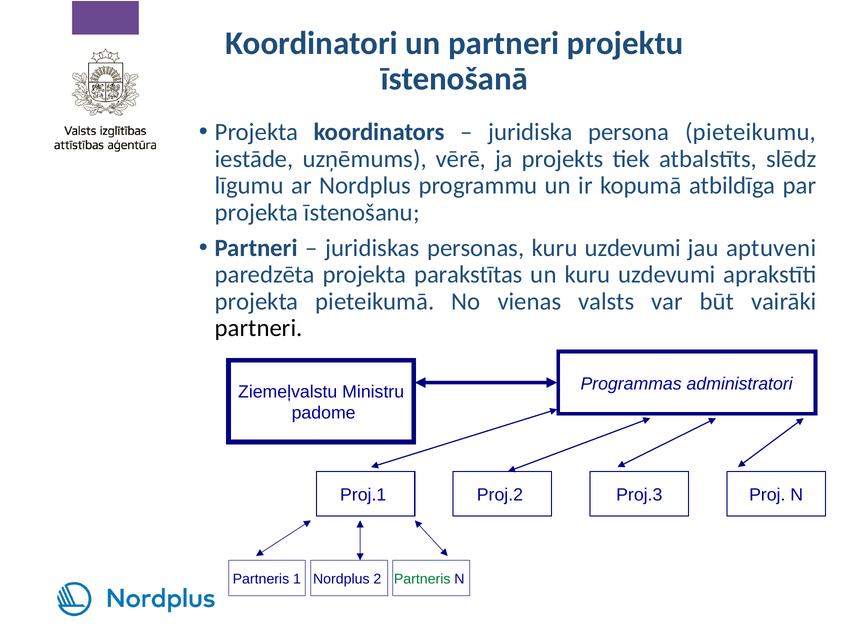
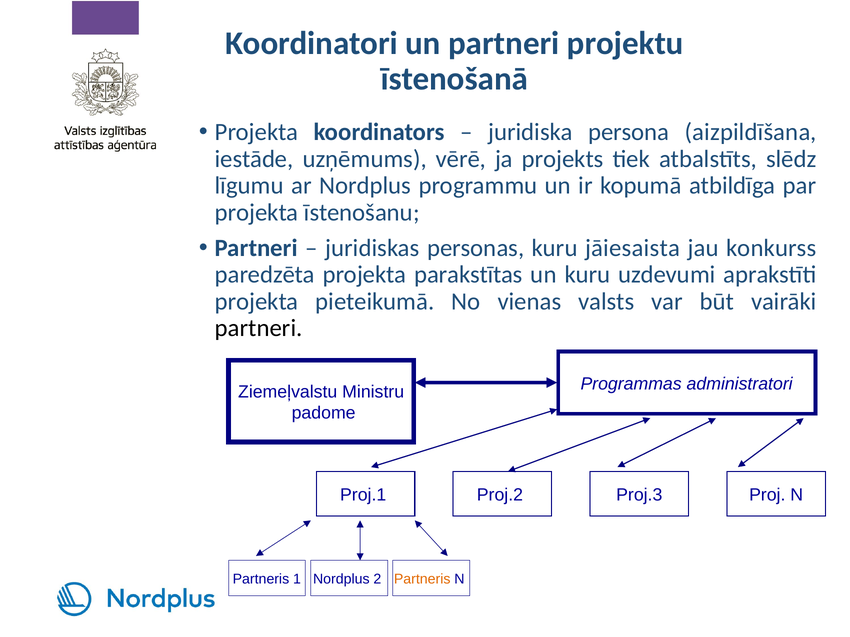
pieteikumu: pieteikumu -> aizpildīšana (751, 132)
personas kuru uzdevumi: uzdevumi -> jāiesaista (633, 248)
aptuveni: aptuveni -> konkurss (771, 248)
Partneris colour: green -> orange (422, 580)
